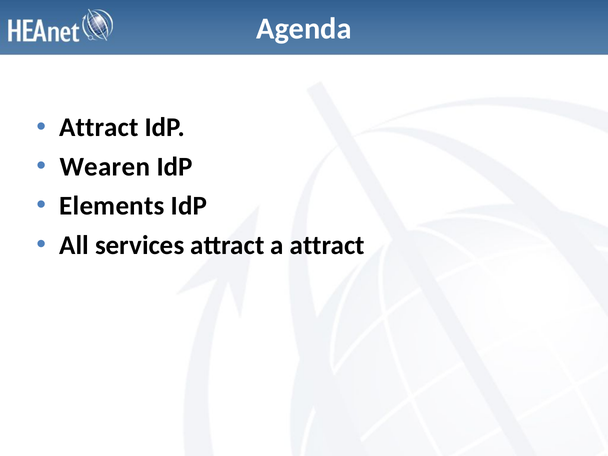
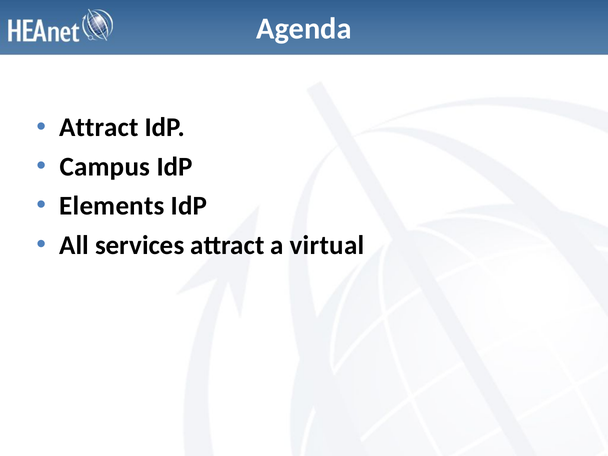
Wearen: Wearen -> Campus (105, 167)
a attract: attract -> virtual (327, 245)
